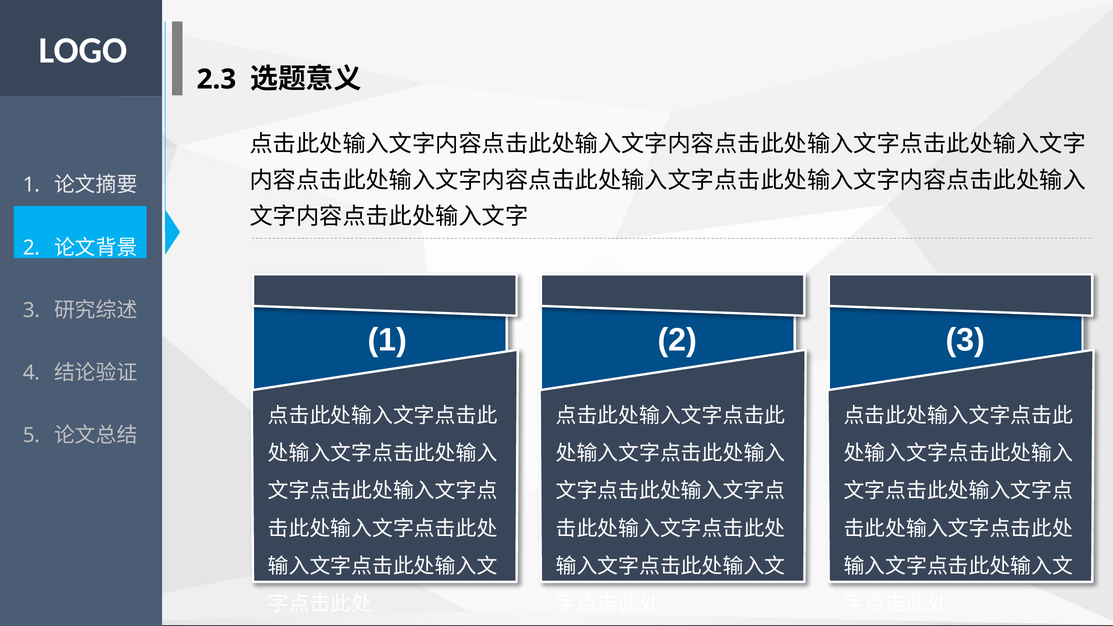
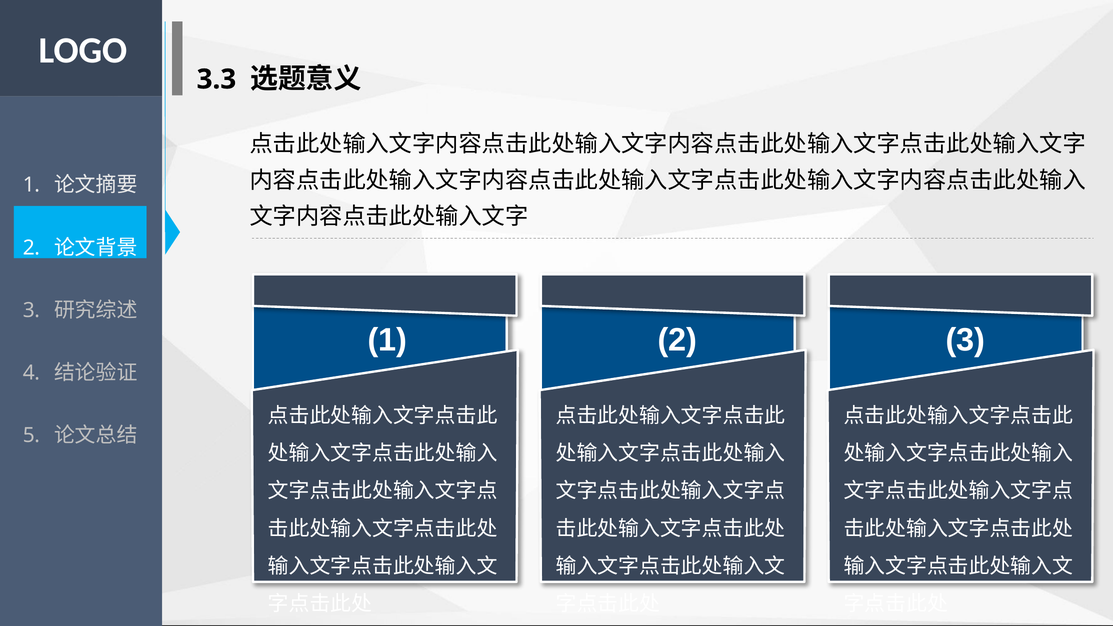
2.3: 2.3 -> 3.3 (216, 79)
